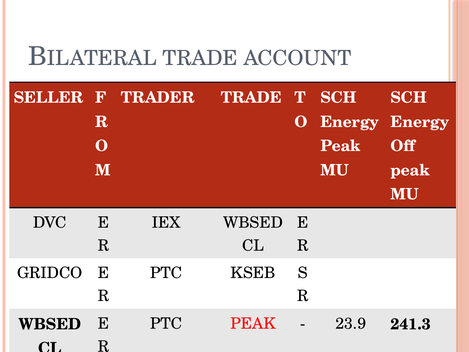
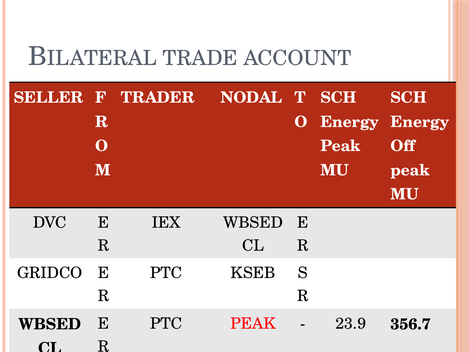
TRADER TRADE: TRADE -> NODAL (251, 98)
241.3: 241.3 -> 356.7 (411, 324)
